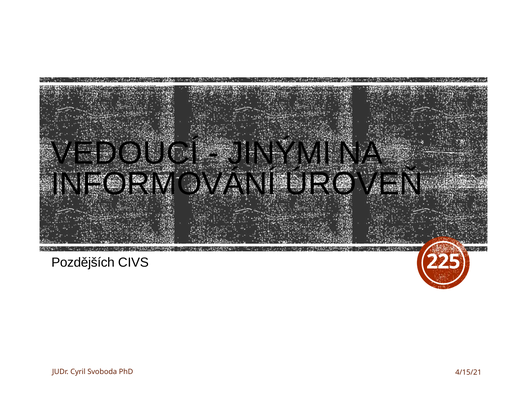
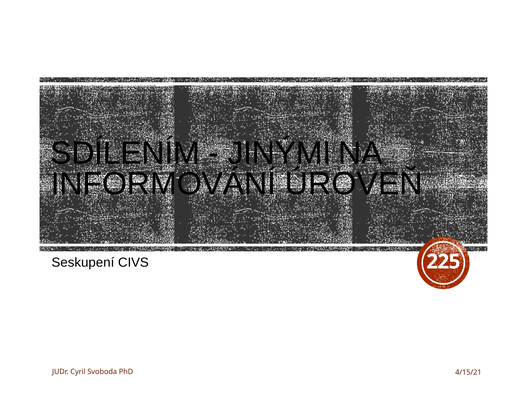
VEDOUCÍ: VEDOUCÍ -> SDÍLENÍM (125, 153)
Pozdějších: Pozdějších -> Seskupení (83, 263)
